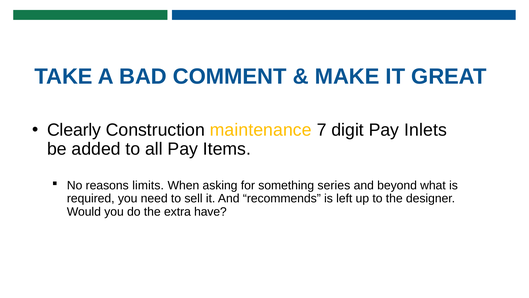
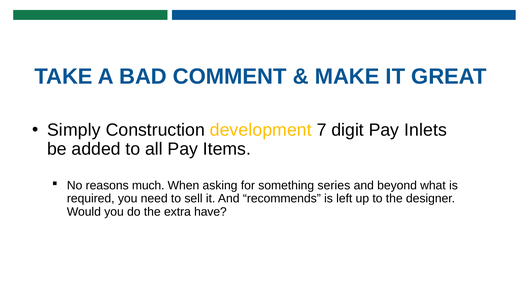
Clearly: Clearly -> Simply (74, 130)
maintenance: maintenance -> development (261, 130)
limits: limits -> much (148, 185)
